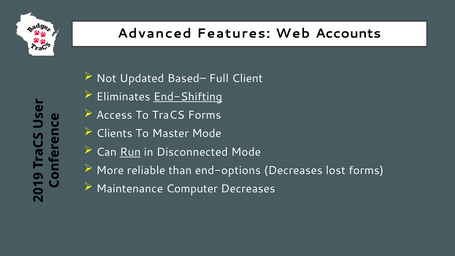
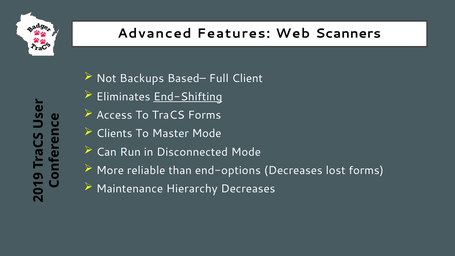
Accounts: Accounts -> Scanners (348, 34)
Updated: Updated -> Backups (142, 78)
Run underline: present -> none (130, 152)
Computer: Computer -> Hierarchy (192, 189)
